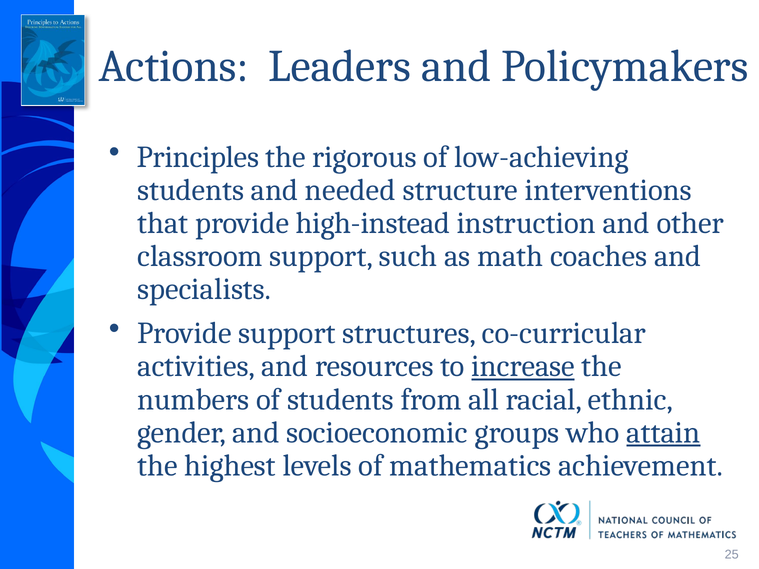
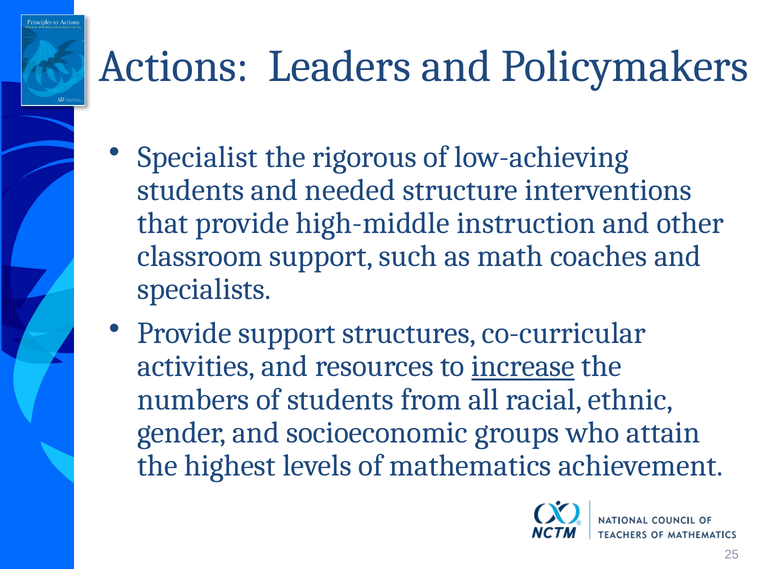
Principles: Principles -> Specialist (198, 157)
high-instead: high-instead -> high-middle (373, 223)
attain underline: present -> none (663, 433)
